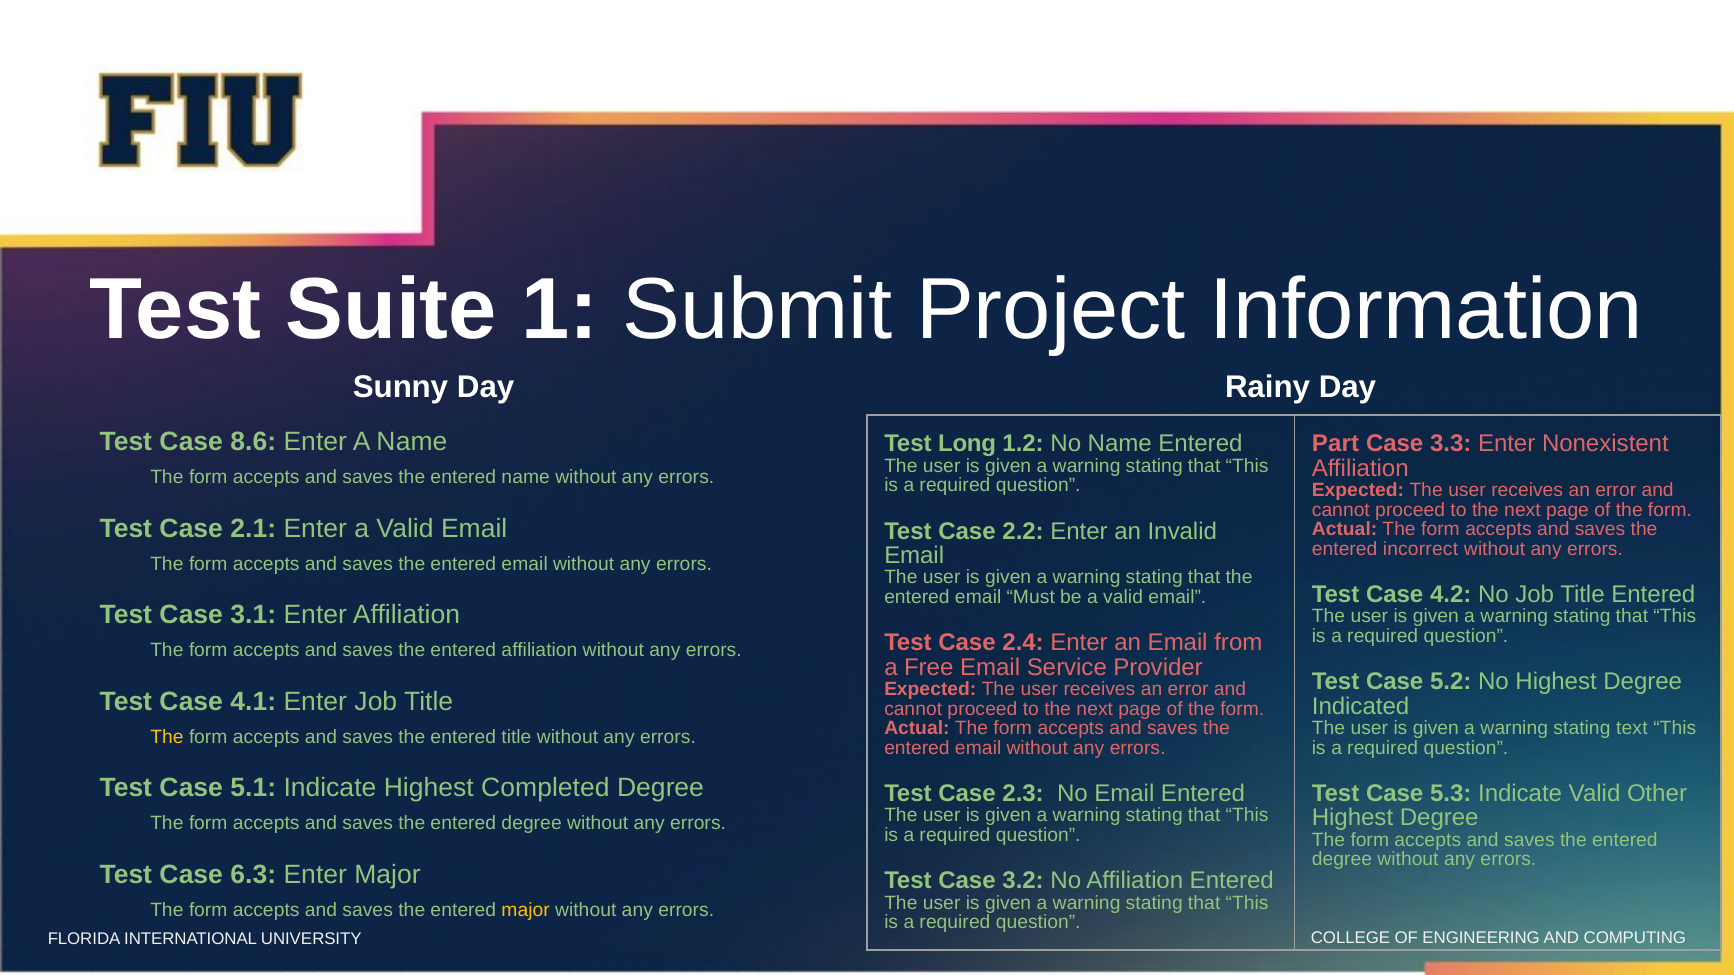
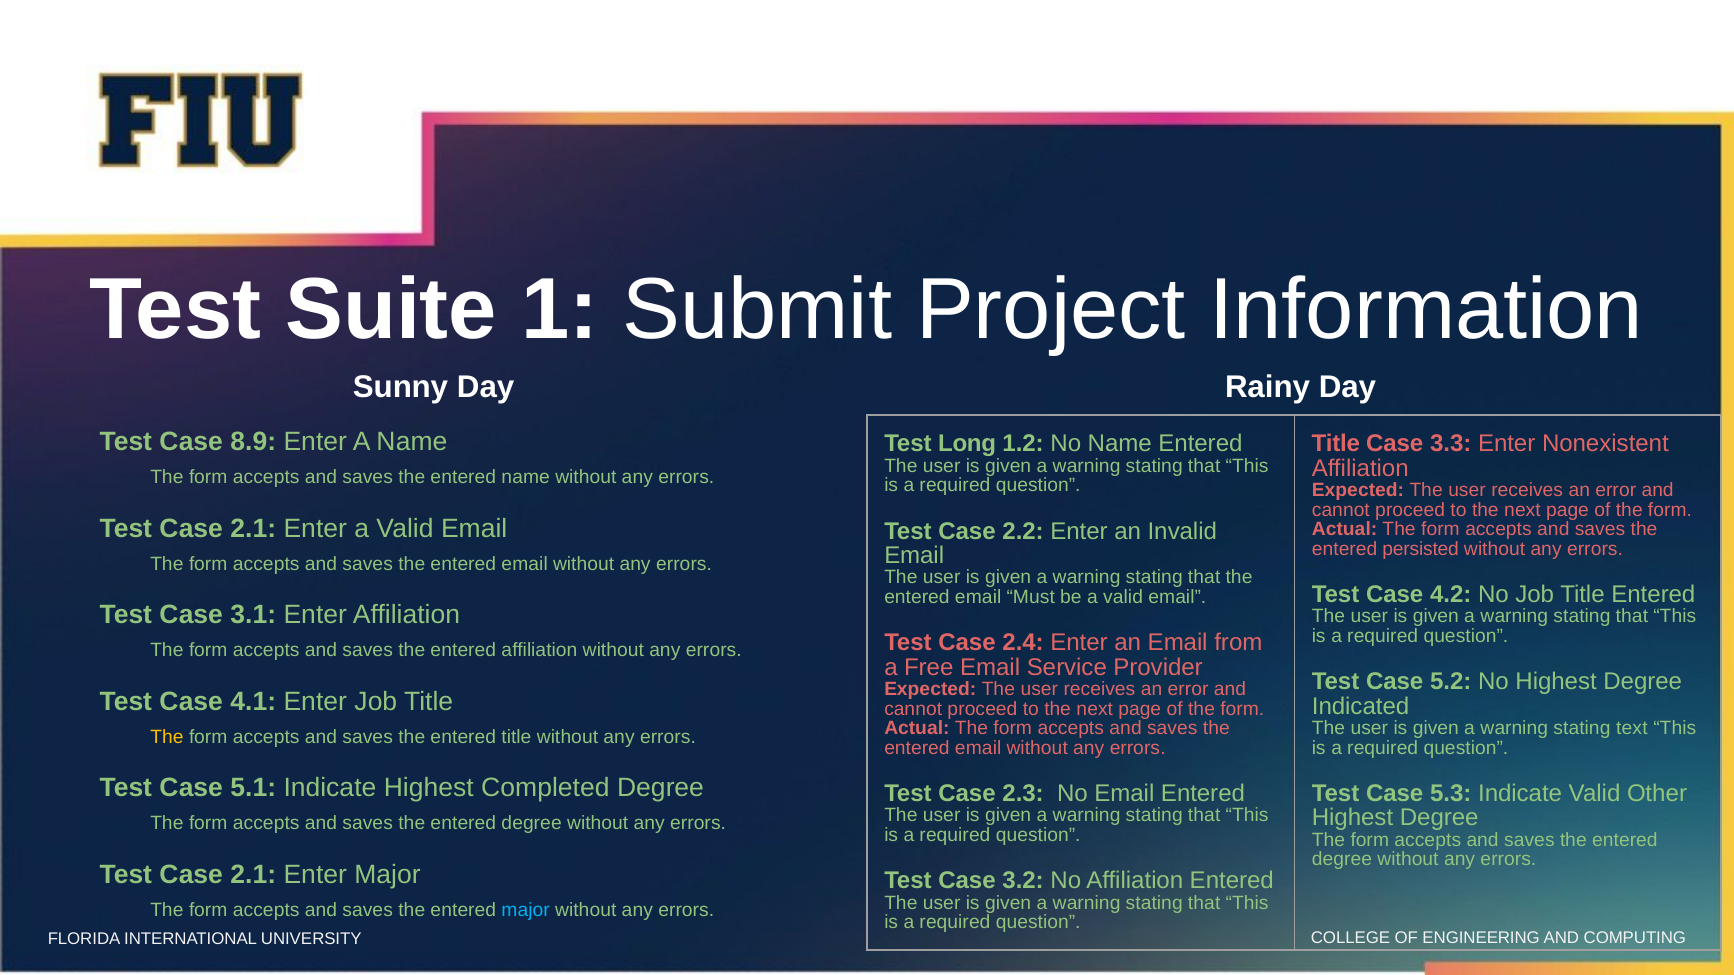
8.6: 8.6 -> 8.9 (253, 442)
Part: Part -> Title (1336, 444)
incorrect: incorrect -> persisted (1421, 549)
6.3: 6.3 -> 2.1 (253, 875)
major colour: yellow -> light blue (526, 910)
